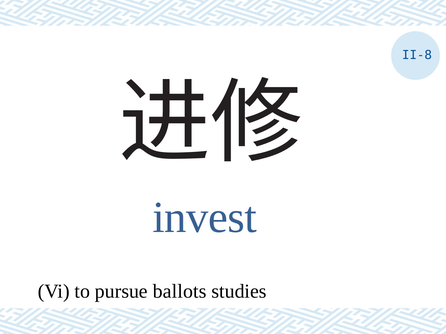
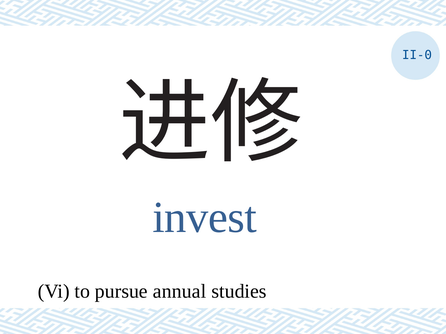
II-8: II-8 -> II-0 (417, 55)
ballots: ballots -> annual (180, 292)
